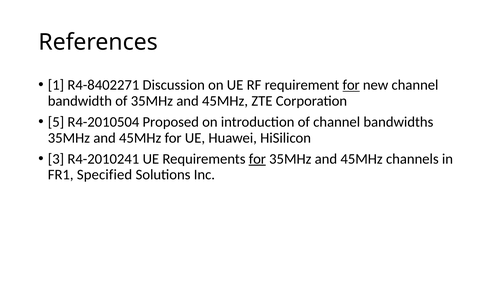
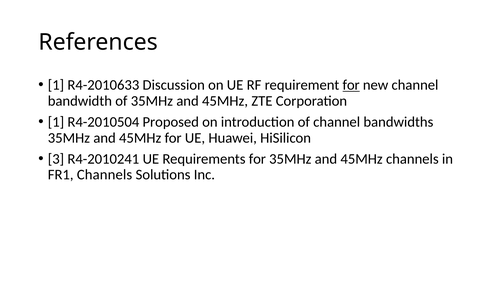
R4-8402271: R4-8402271 -> R4-2010633 (103, 85)
5: 5 -> 1 (56, 122)
for underline: present -> none (257, 159)
FR1 Specified: Specified -> Channels (105, 175)
